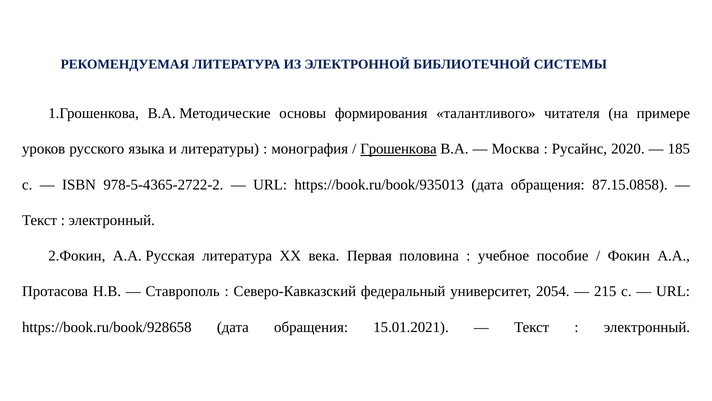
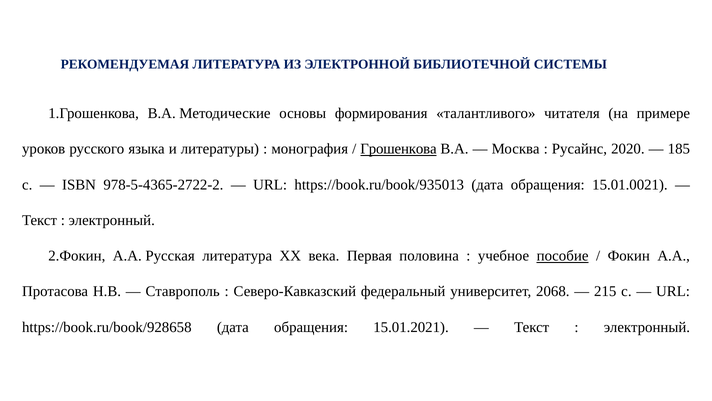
87.15.0858: 87.15.0858 -> 15.01.0021 (630, 184)
пособие underline: none -> present (563, 256)
2054: 2054 -> 2068 (553, 291)
